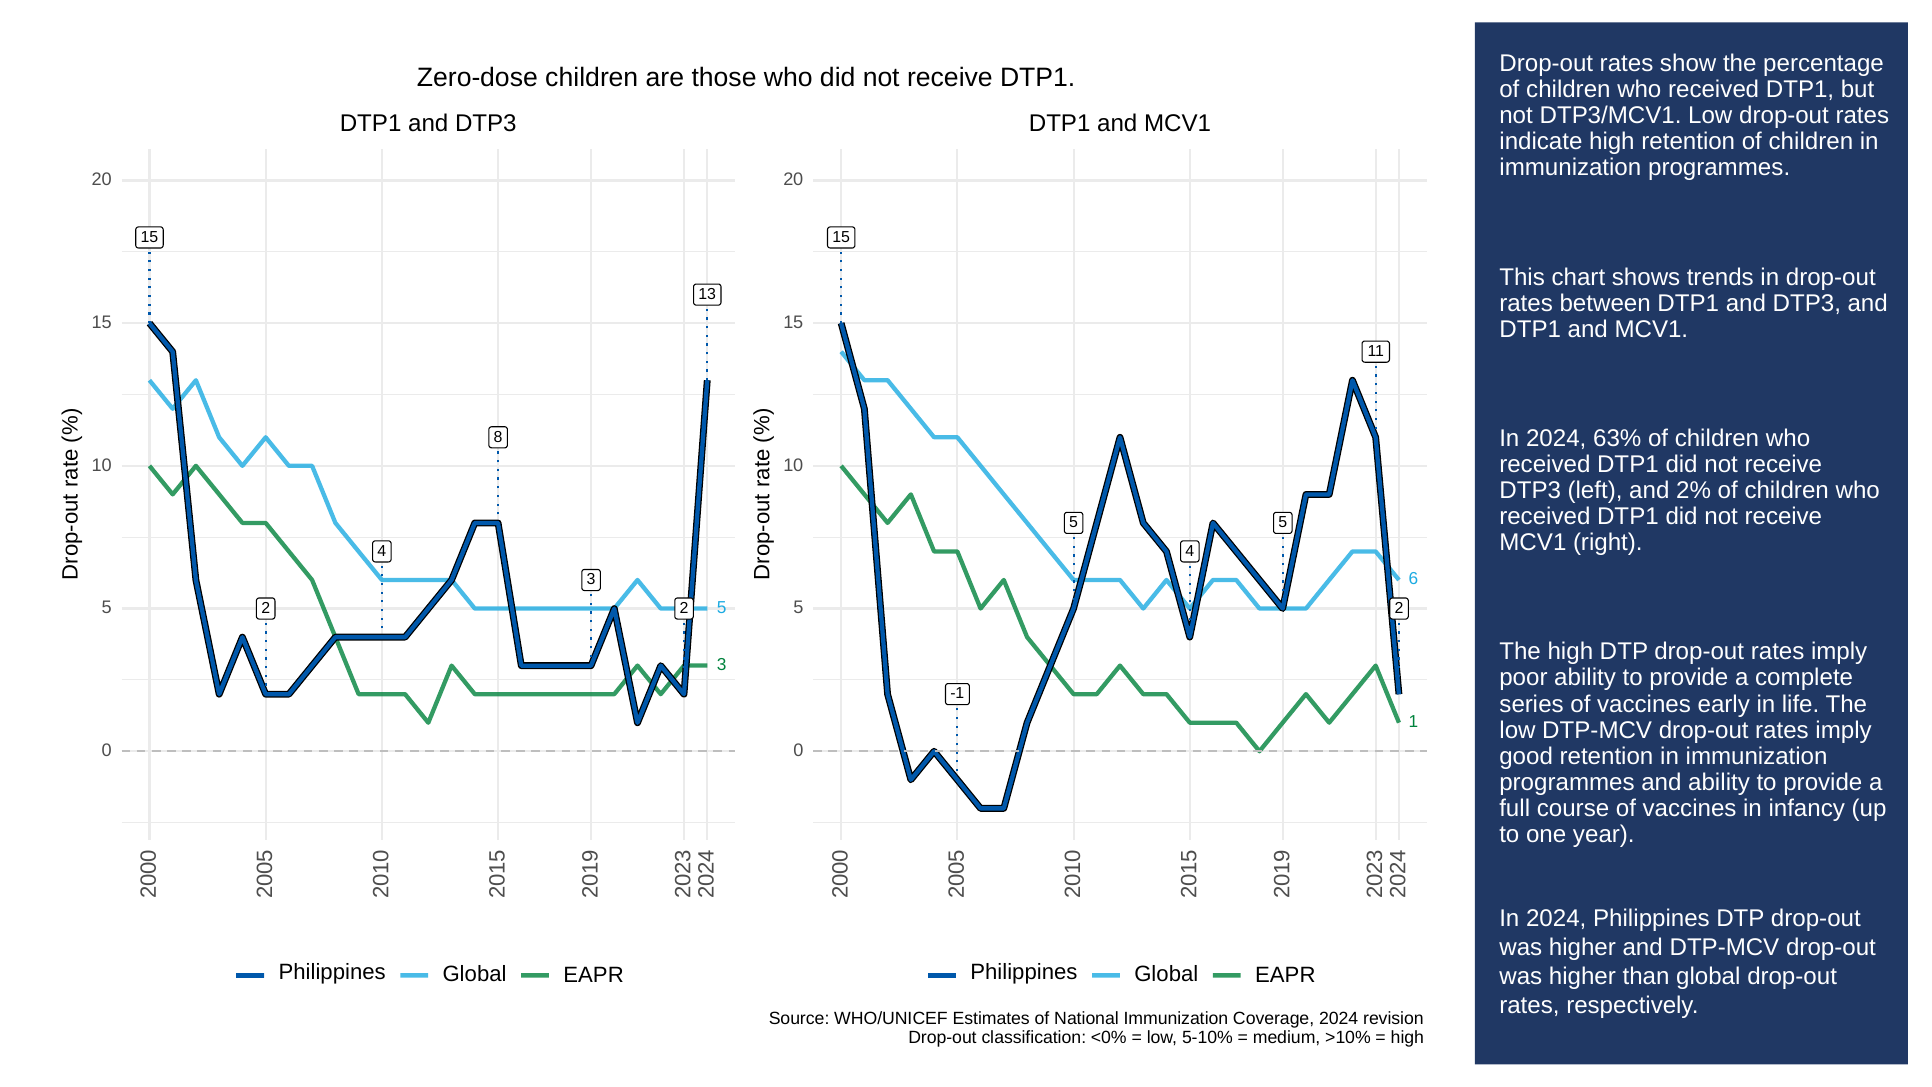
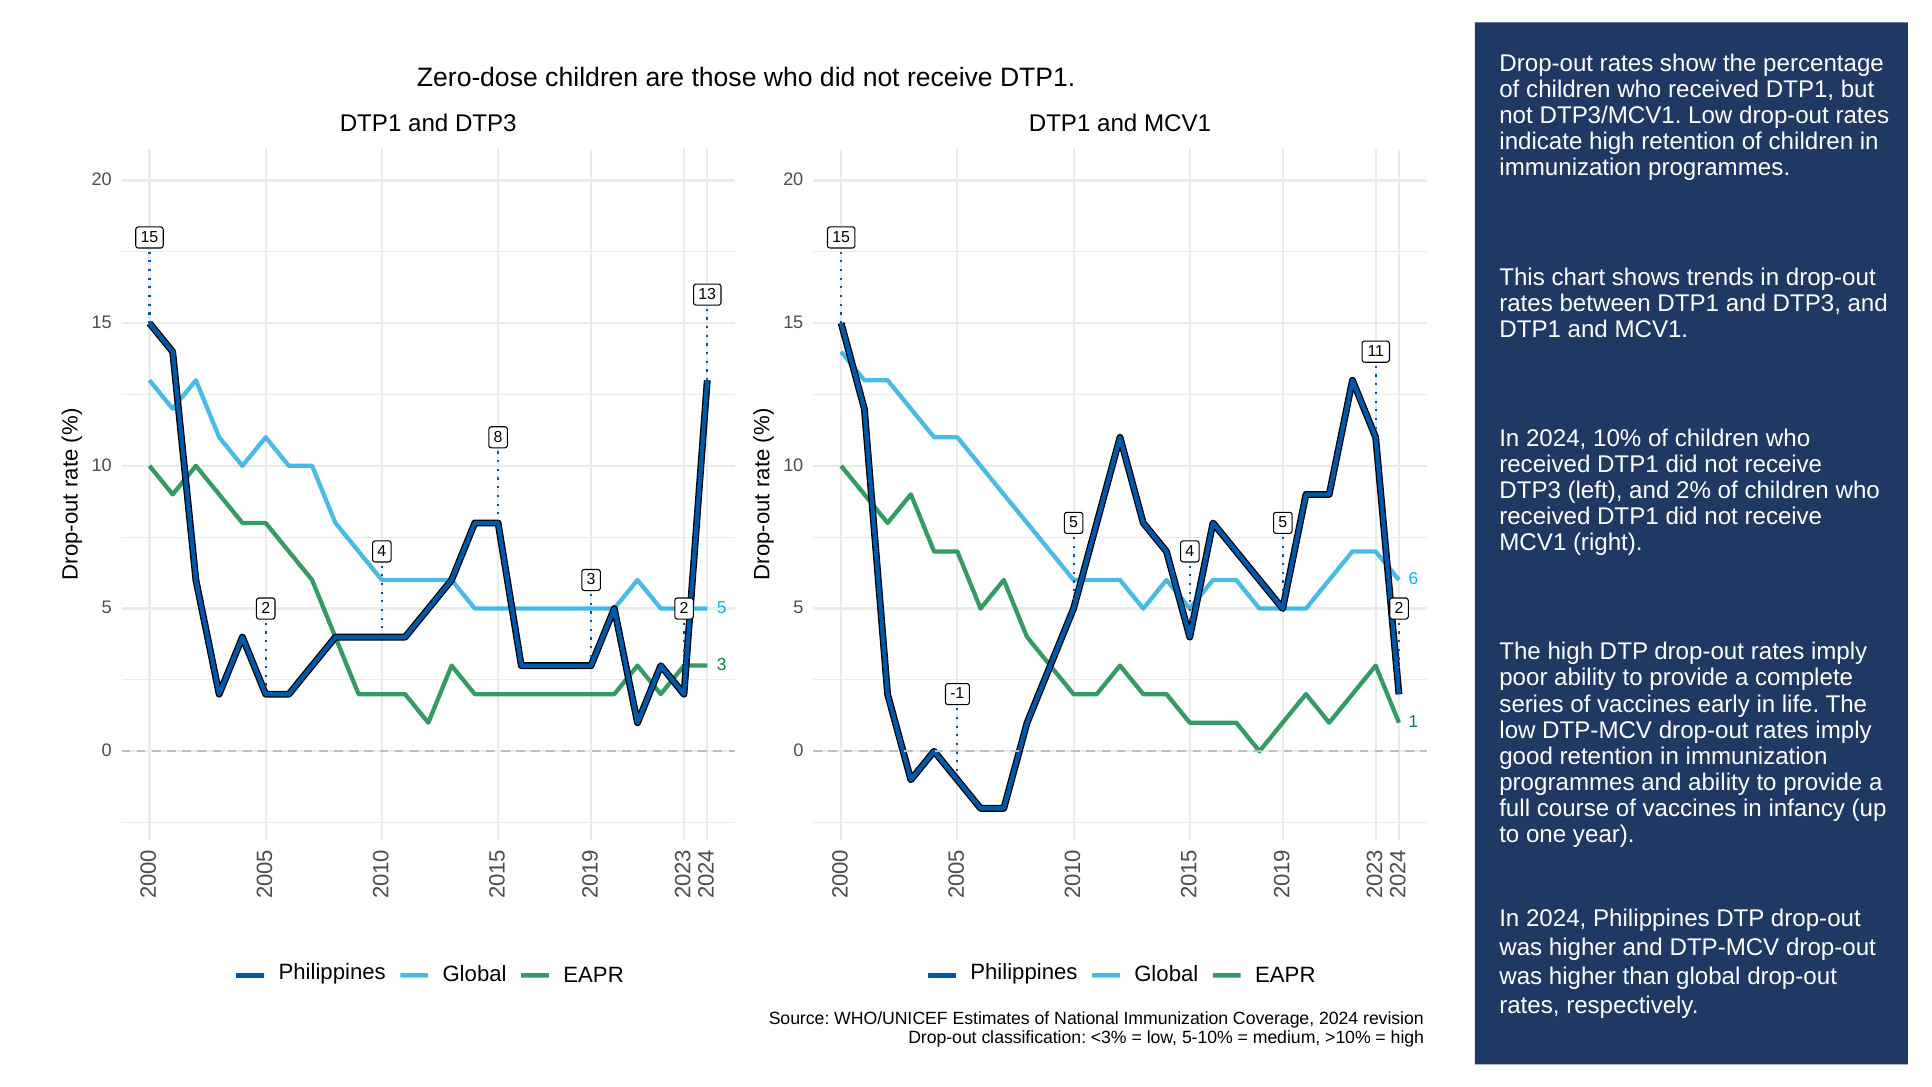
63%: 63% -> 10% (1617, 438)
<0%: <0% -> <3% (1109, 1038)
